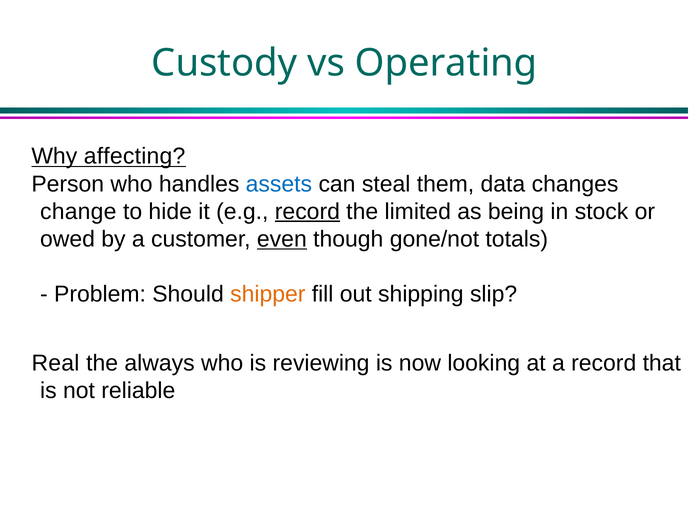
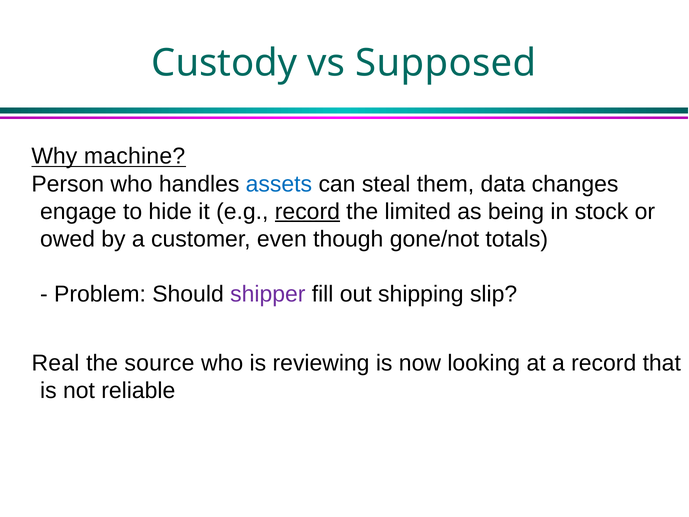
Operating: Operating -> Supposed (446, 63)
affecting: affecting -> machine (135, 156)
change: change -> engage (78, 211)
even underline: present -> none (282, 239)
shipper colour: orange -> purple (268, 294)
always: always -> source (159, 363)
